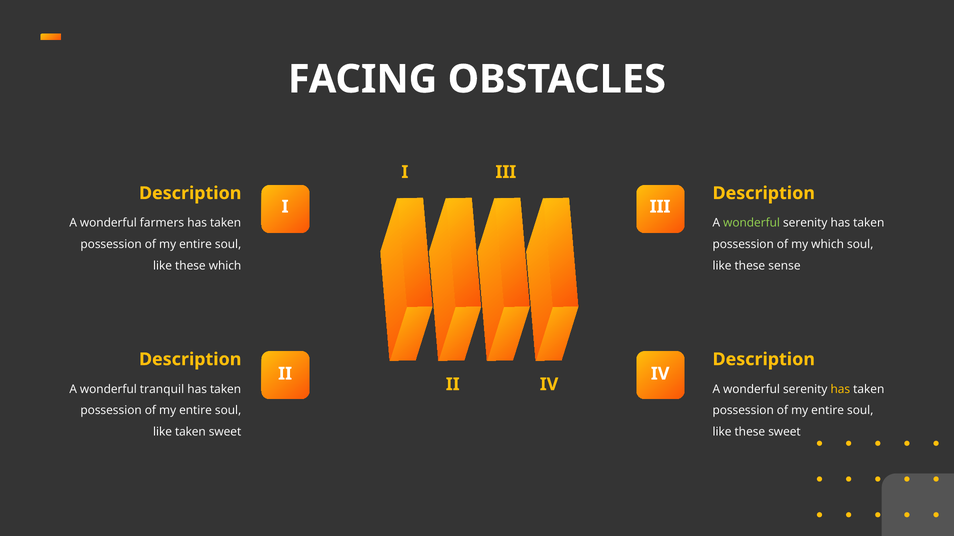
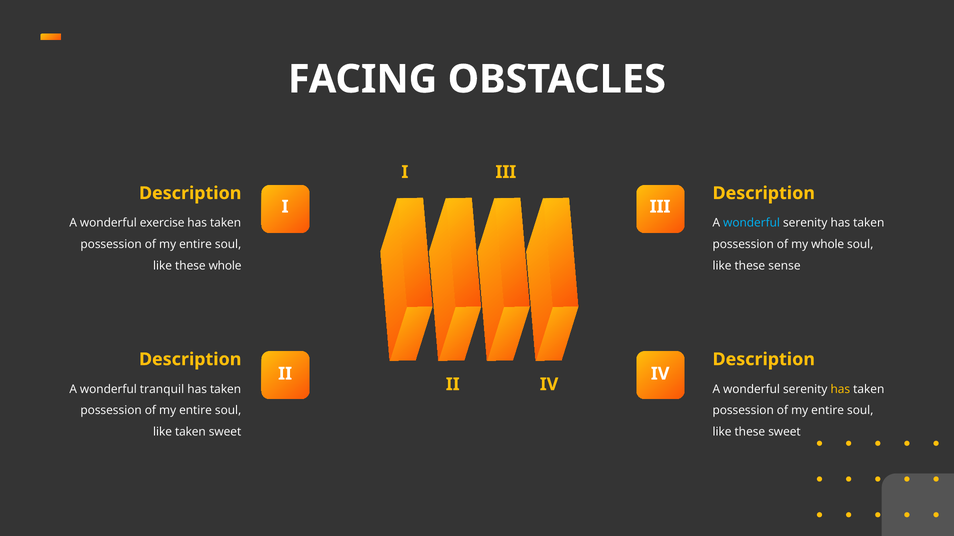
farmers: farmers -> exercise (162, 223)
wonderful colour: light green -> light blue (752, 223)
my which: which -> whole (828, 245)
these which: which -> whole (225, 266)
